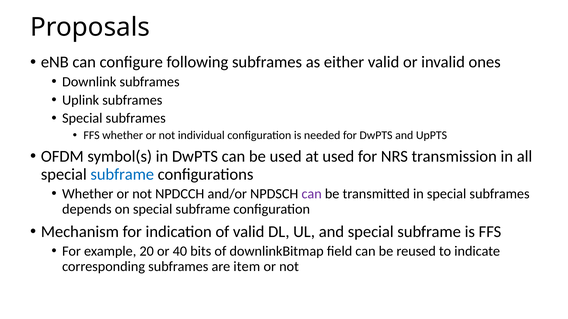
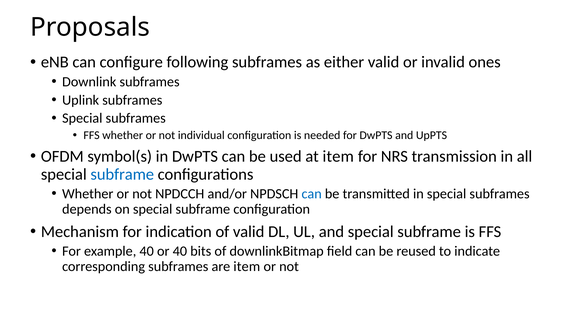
at used: used -> item (338, 157)
can colour: purple -> blue (312, 194)
example 20: 20 -> 40 (147, 251)
